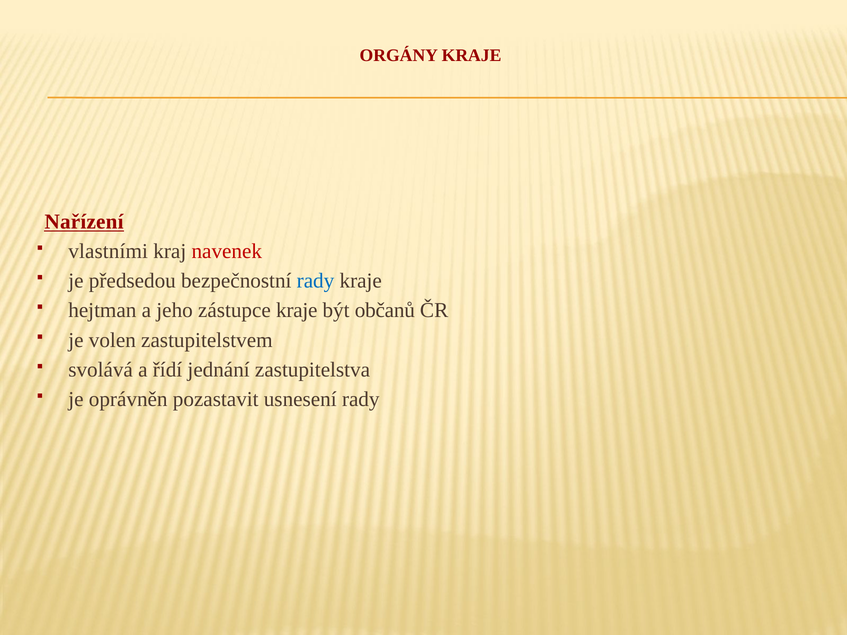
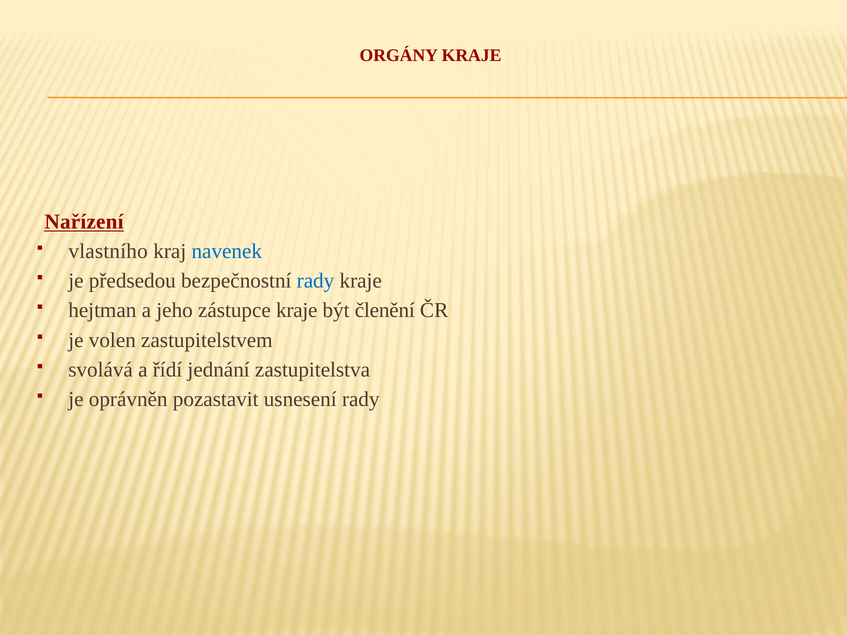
vlastními: vlastními -> vlastního (108, 251)
navenek colour: red -> blue (227, 251)
občanů: občanů -> členění (385, 311)
